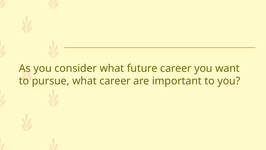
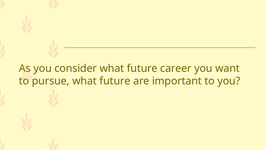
pursue what career: career -> future (115, 81)
